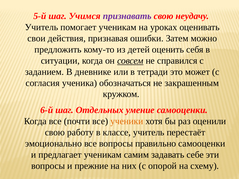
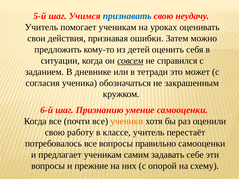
признавать colour: purple -> blue (127, 16)
Отдельных: Отдельных -> Признанию (100, 110)
эмоционально: эмоционально -> потребовалось (53, 144)
